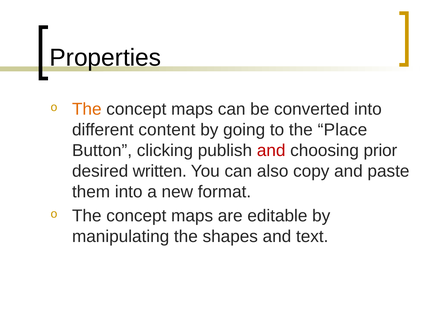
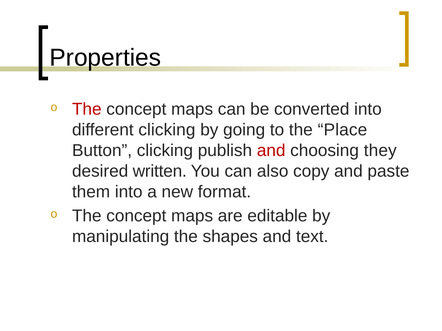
The colour: orange -> red (87, 109)
different content: content -> clicking (167, 130)
prior: prior -> they (380, 151)
